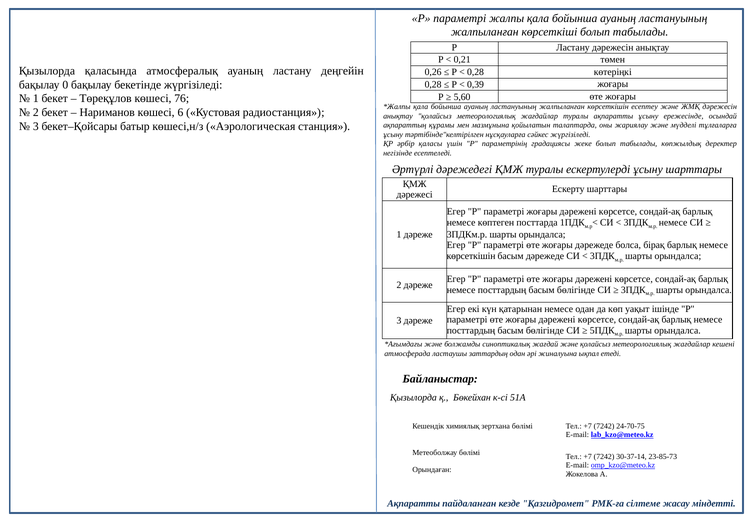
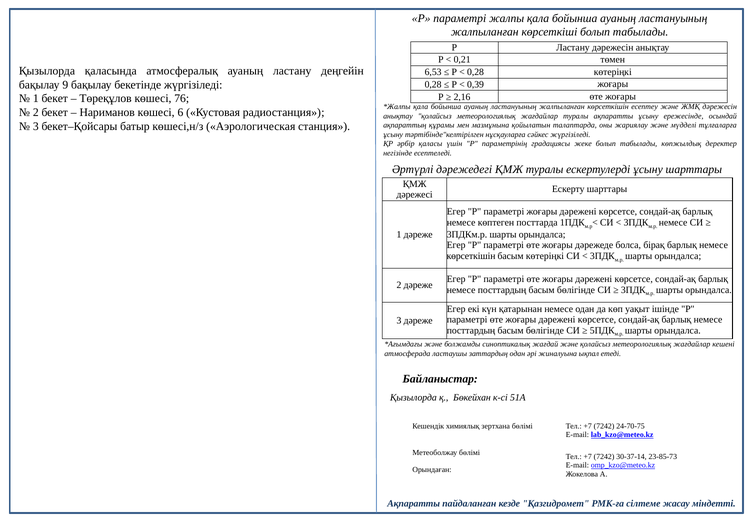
0,26: 0,26 -> 6,53 (433, 72)
0: 0 -> 9 (65, 85)
5,60: 5,60 -> 2,16 (462, 97)
басым дәрежеде: дәрежеде -> көтеріңкі (545, 256)
